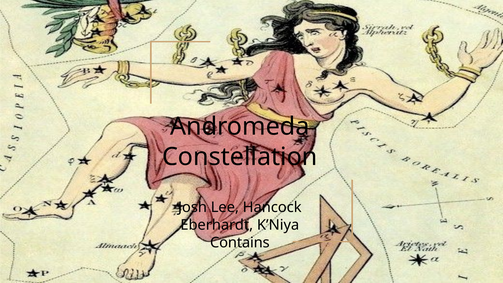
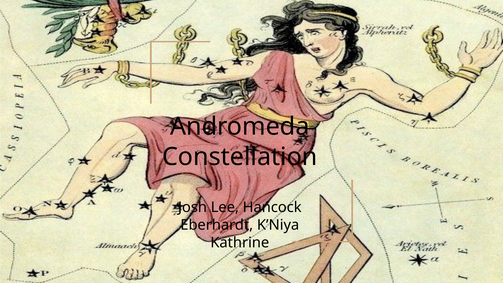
Contains: Contains -> Kathrine (240, 242)
